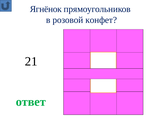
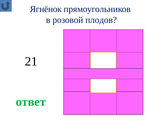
конфет: конфет -> плодов (101, 20)
